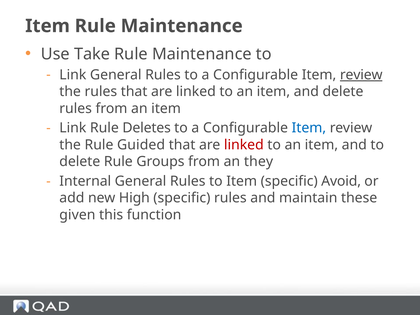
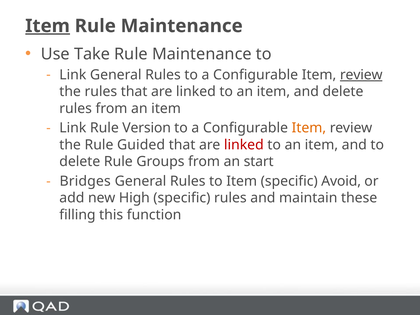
Item underline: none -> present (48, 26)
Deletes: Deletes -> Version (147, 128)
Item colour: blue -> orange (309, 128)
they: they -> start (259, 162)
Internal: Internal -> Bridges (85, 181)
given: given -> filling (77, 215)
